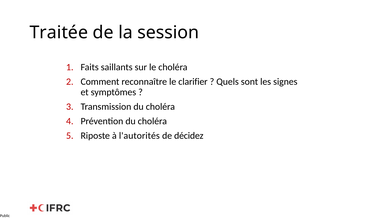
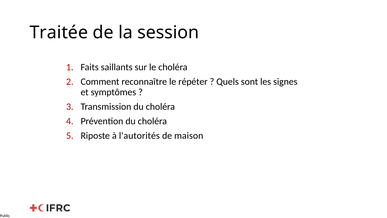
clarifier: clarifier -> répéter (193, 82)
décidez: décidez -> maison (189, 135)
